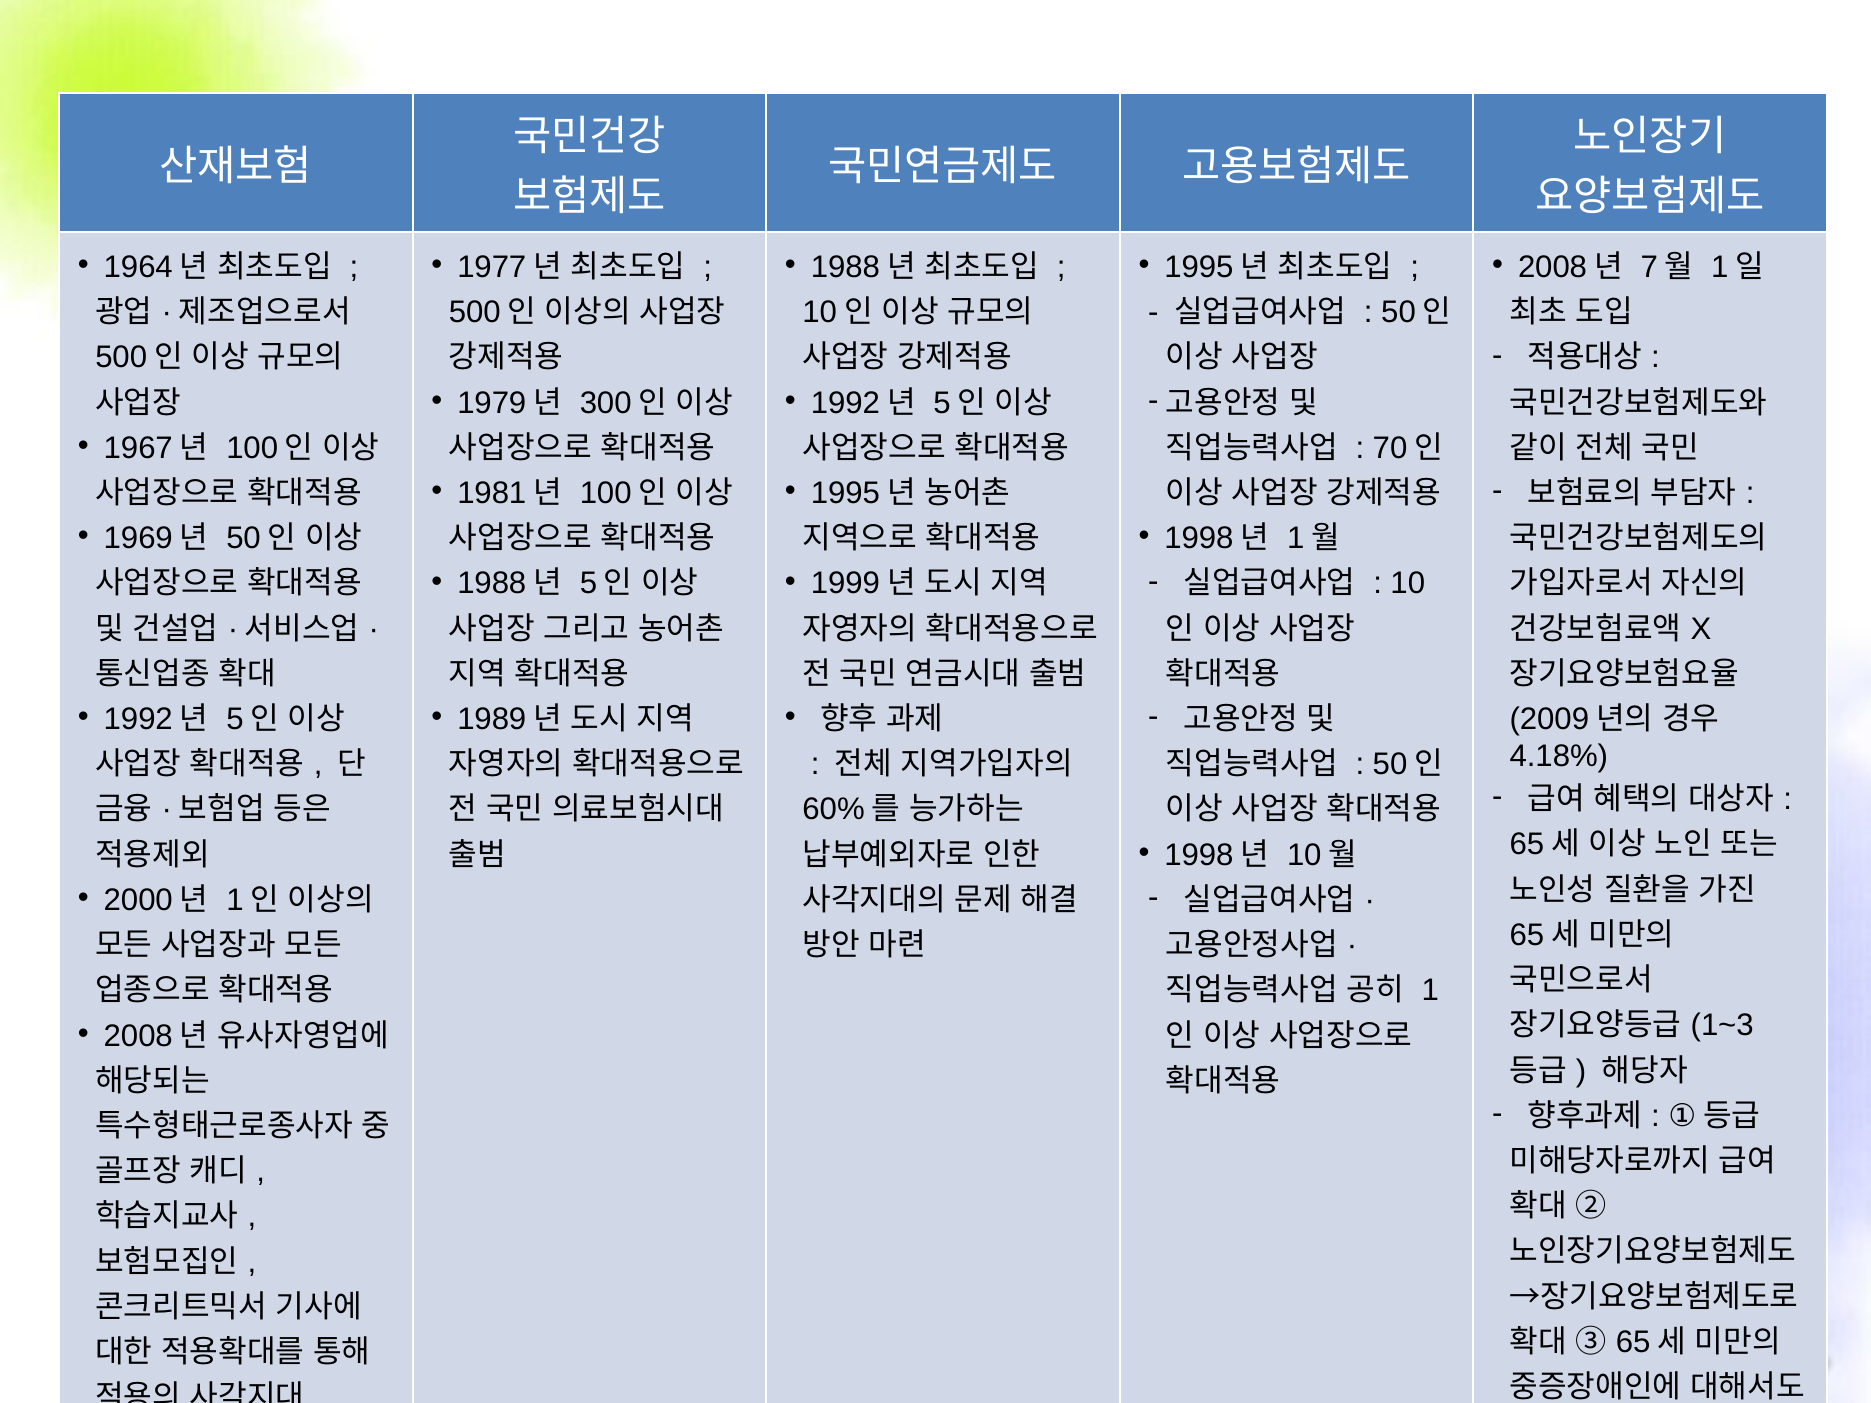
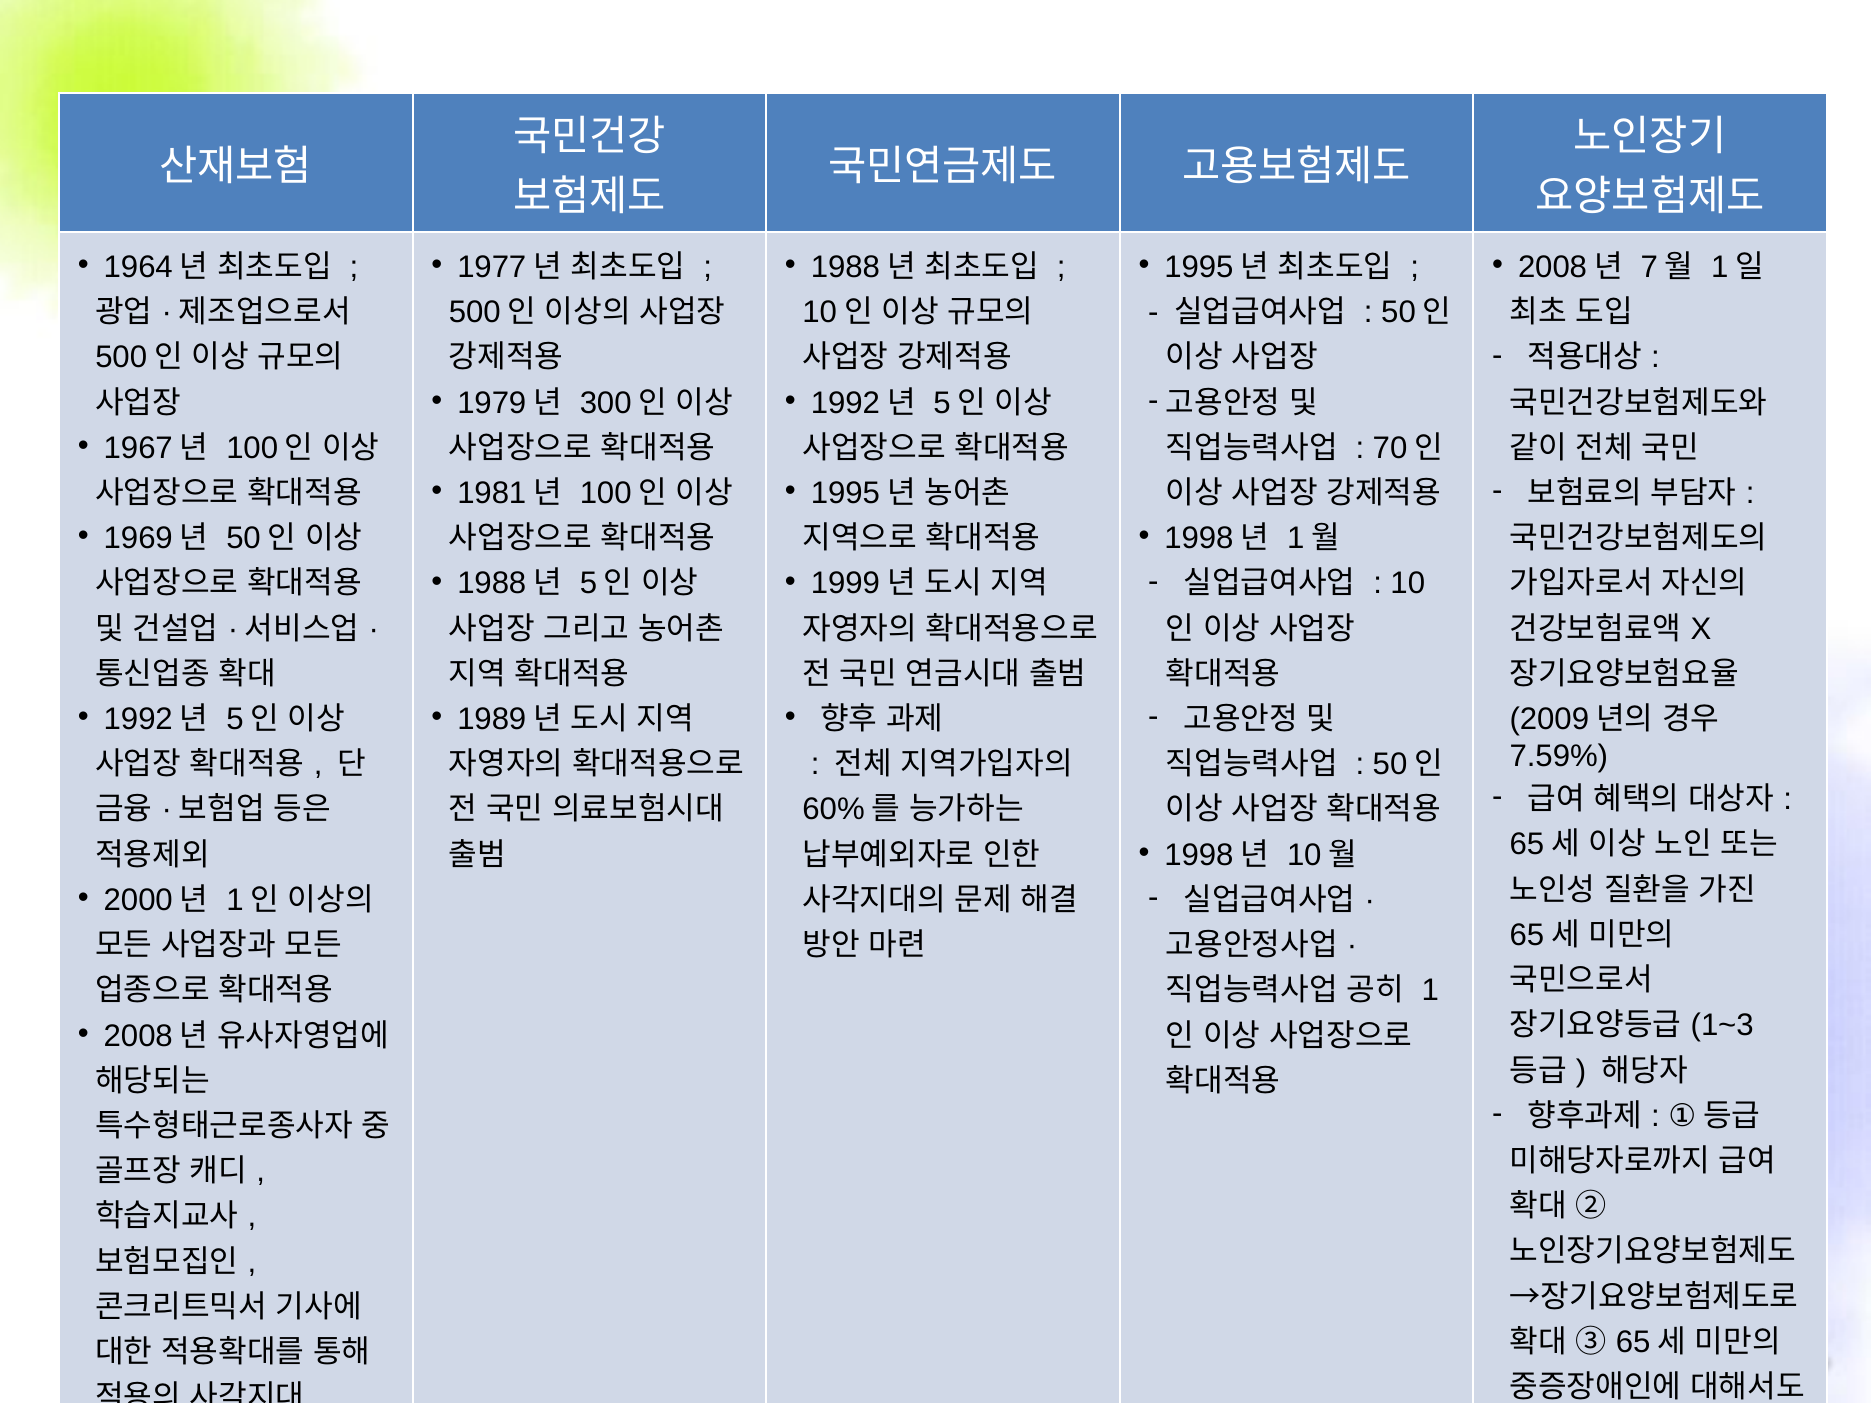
4.18%: 4.18% -> 7.59% (1559, 757)
